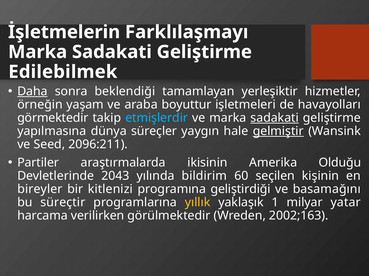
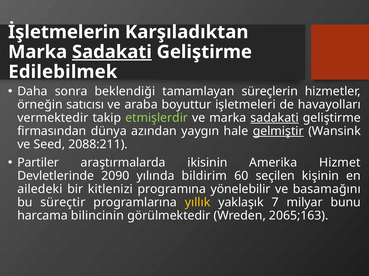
Farklılaşmayı: Farklılaşmayı -> Karşıladıktan (187, 32)
Sadakati underline: none -> present (112, 52)
Daha underline: present -> none (32, 92)
yerleşiktir: yerleşiktir -> süreçlerin (270, 92)
yaşam: yaşam -> satıcısı (85, 105)
görmektedir: görmektedir -> vermektedir (53, 118)
etmişlerdir colour: light blue -> light green (157, 118)
yapılmasına: yapılmasına -> firmasından (52, 131)
süreçler: süreçler -> azından (154, 131)
2096:211: 2096:211 -> 2088:211 (98, 145)
Olduğu: Olduğu -> Hizmet (340, 163)
2043: 2043 -> 2090 (115, 176)
bireyler: bireyler -> ailedeki (40, 190)
geliştirdiği: geliştirdiği -> yönelebilir (241, 190)
1: 1 -> 7 (275, 203)
yatar: yatar -> bunu (346, 203)
verilirken: verilirken -> bilincinin (98, 216)
2002;163: 2002;163 -> 2065;163 (299, 216)
